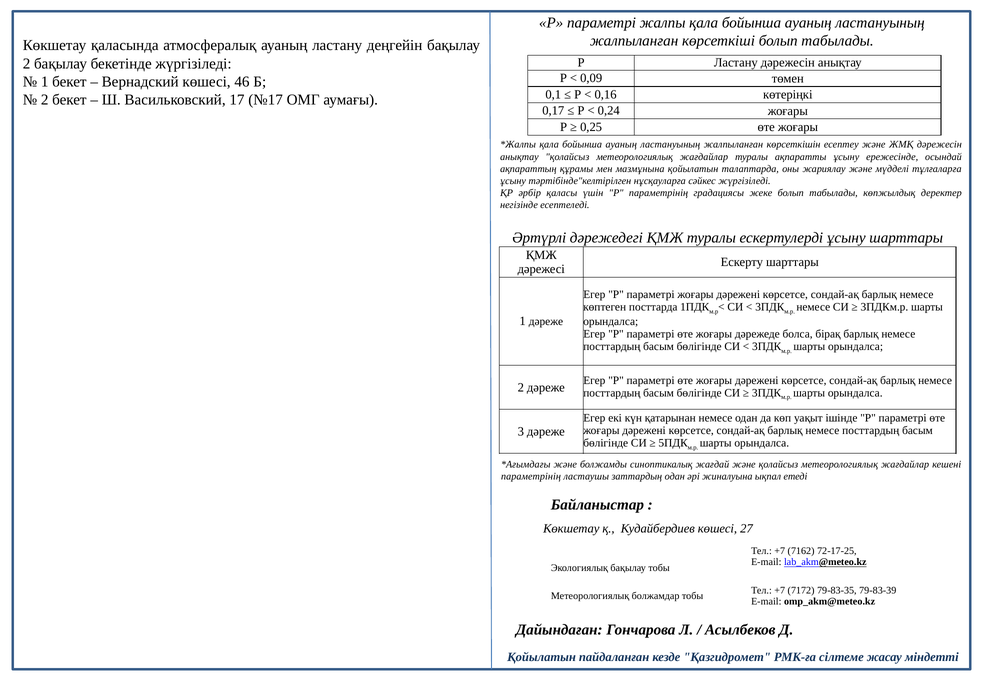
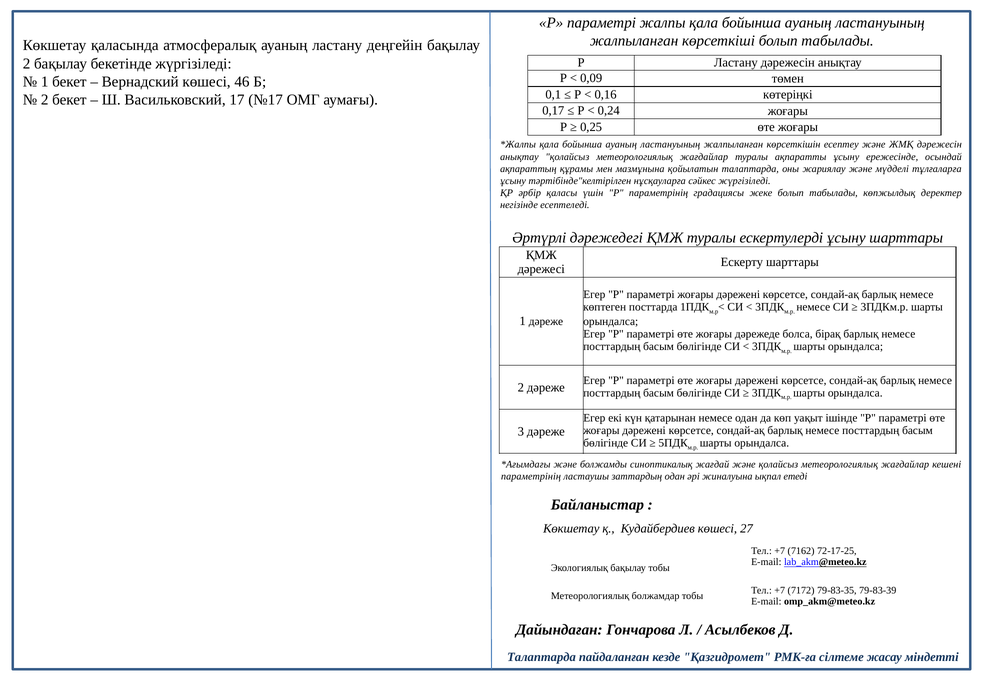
Қойылатын: Қойылатын -> Талаптарда (542, 657)
